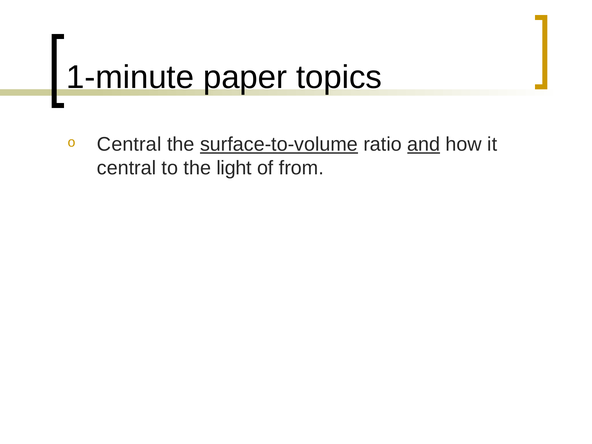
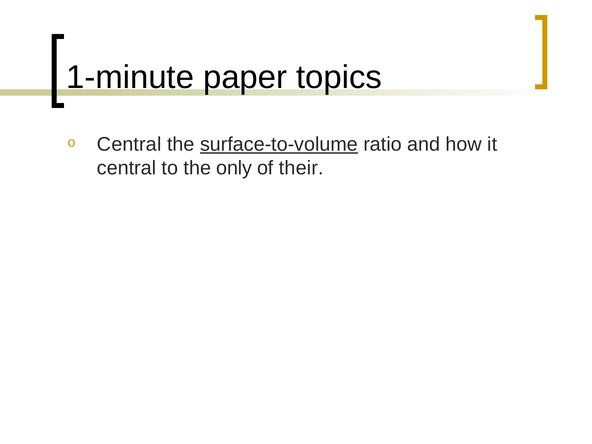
and underline: present -> none (424, 144)
light: light -> only (234, 168)
from: from -> their (301, 168)
